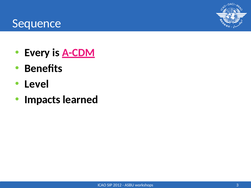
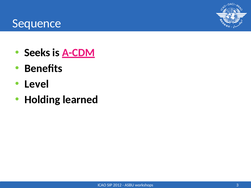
Every: Every -> Seeks (37, 53)
Impacts: Impacts -> Holding (42, 100)
